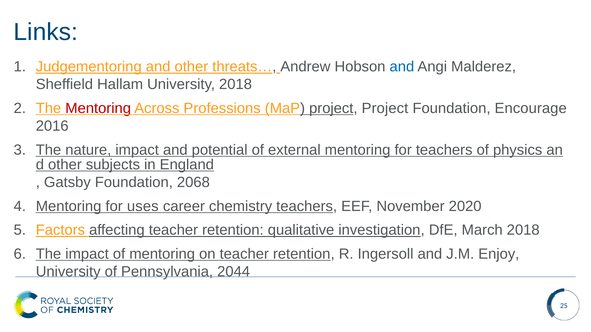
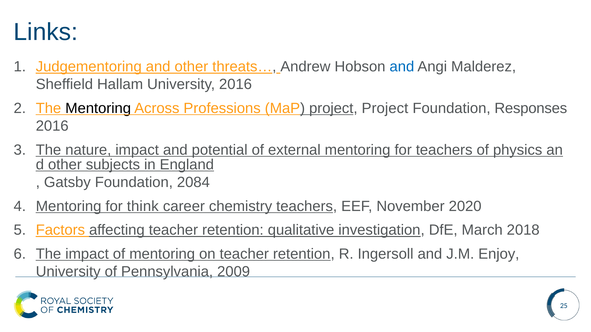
University 2018: 2018 -> 2016 (236, 85)
Mentoring colour: red -> black (98, 108)
Encourage: Encourage -> Responses (531, 108)
2068: 2068 -> 2084 (193, 183)
uses: uses -> think (143, 206)
2044: 2044 -> 2009 (234, 272)
